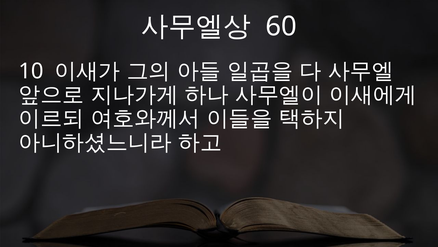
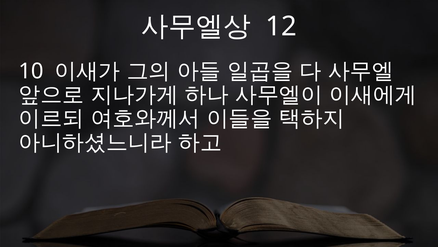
60: 60 -> 12 (281, 26)
